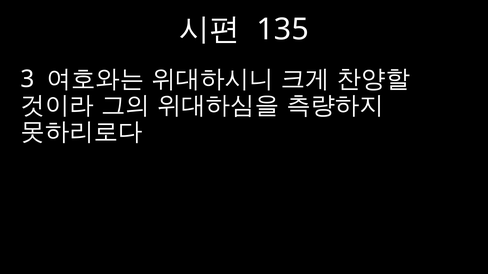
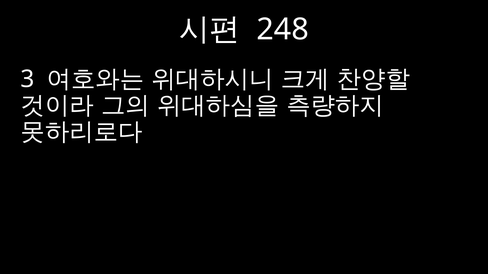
135: 135 -> 248 (283, 29)
